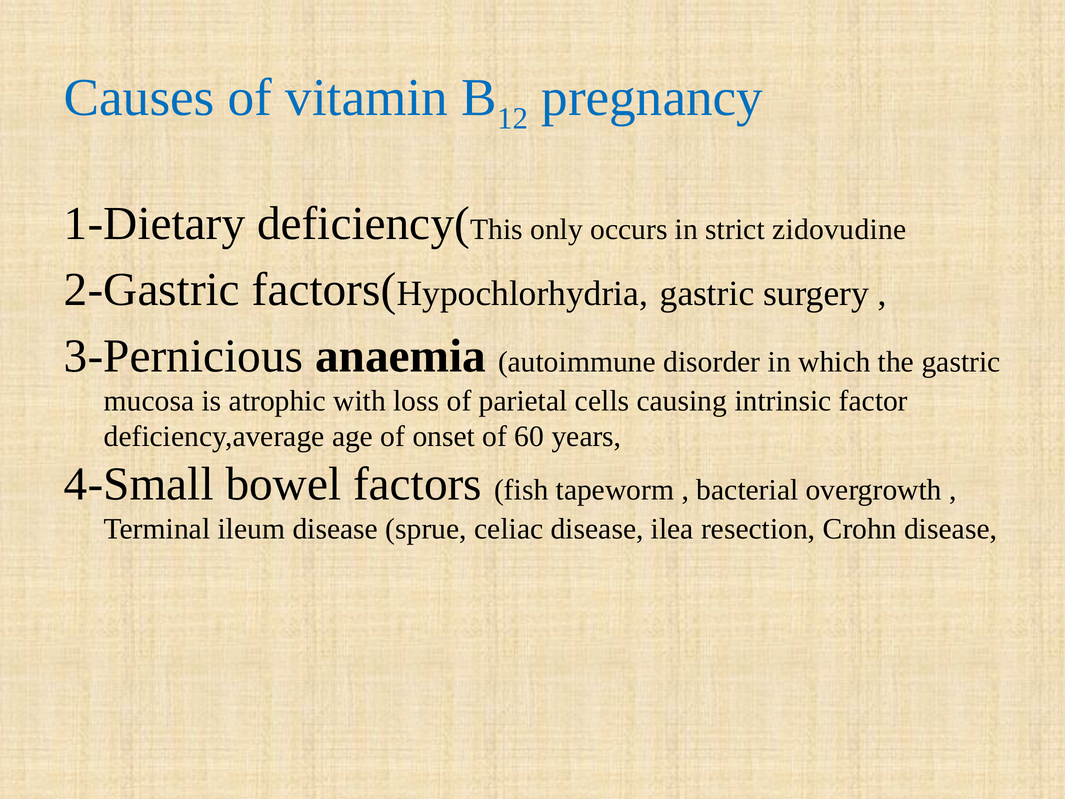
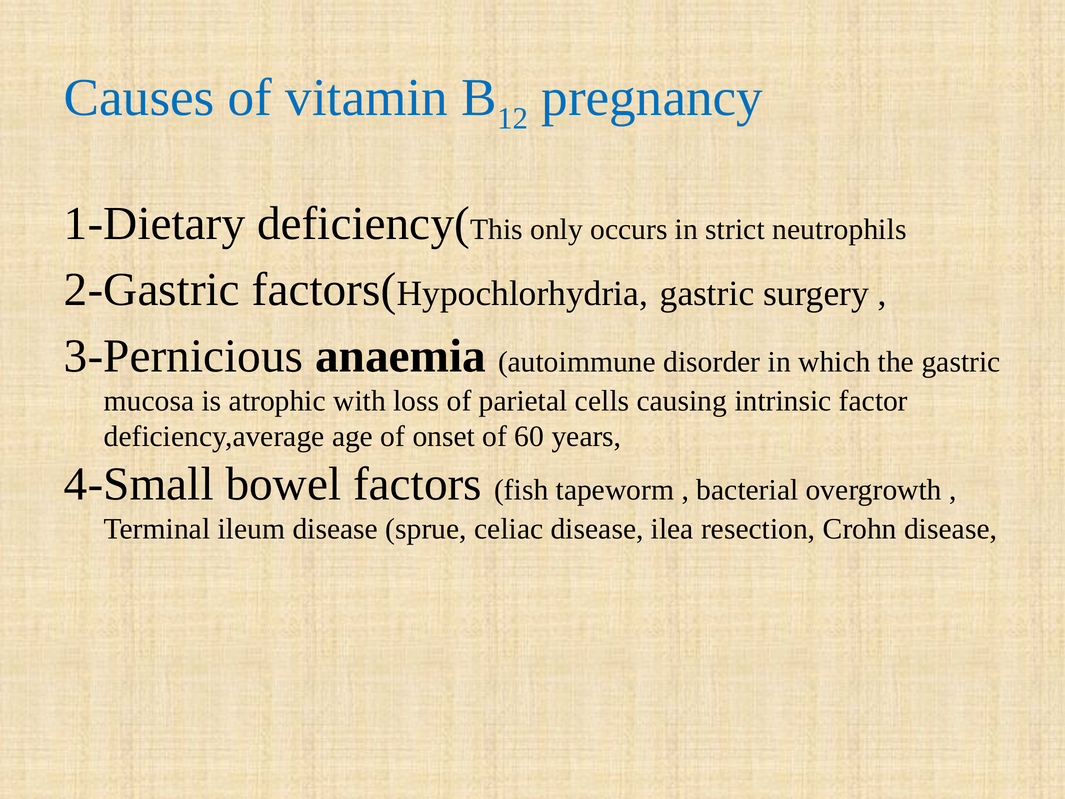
zidovudine: zidovudine -> neutrophils (839, 229)
